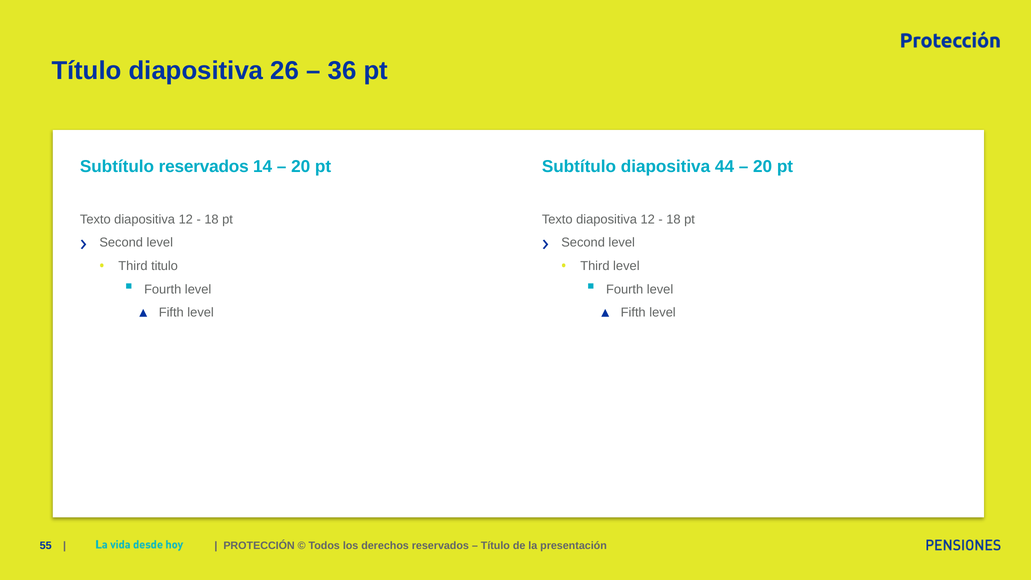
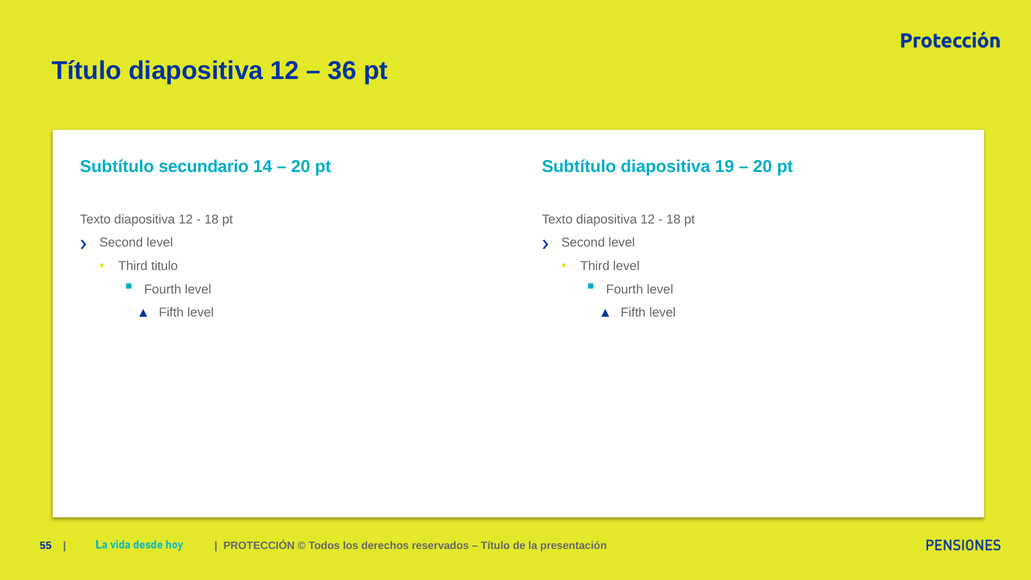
Título diapositiva 26: 26 -> 12 (285, 71)
Subtítulo reservados: reservados -> secundario (204, 167)
44: 44 -> 19 (725, 167)
